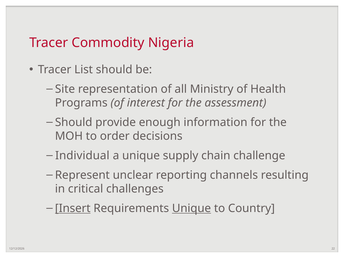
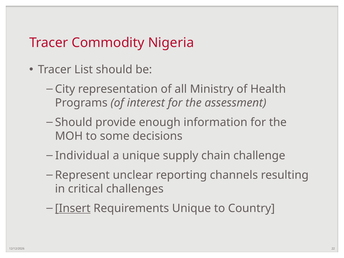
Site: Site -> City (65, 89)
order: order -> some (115, 136)
Unique underline: present -> none (192, 208)
